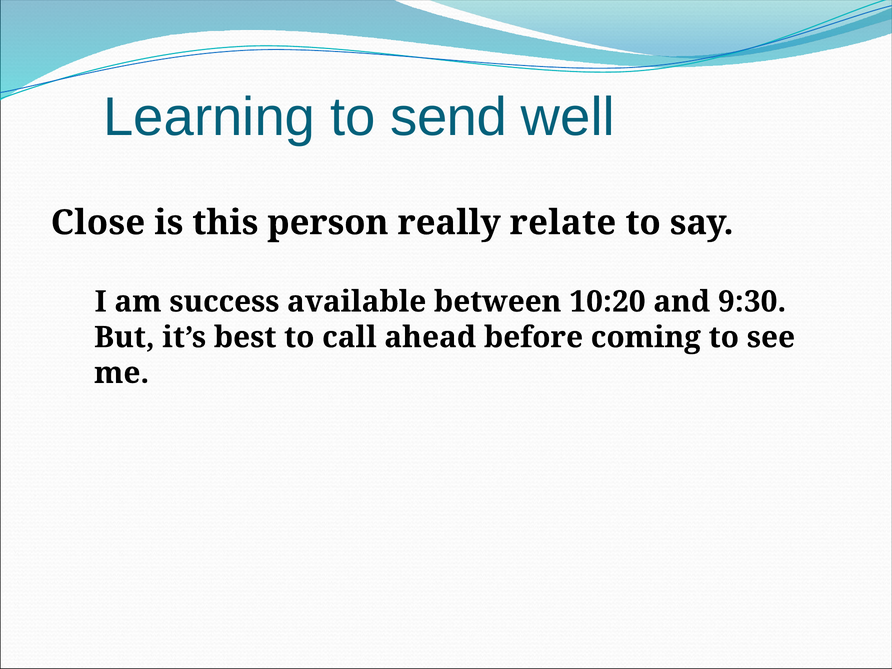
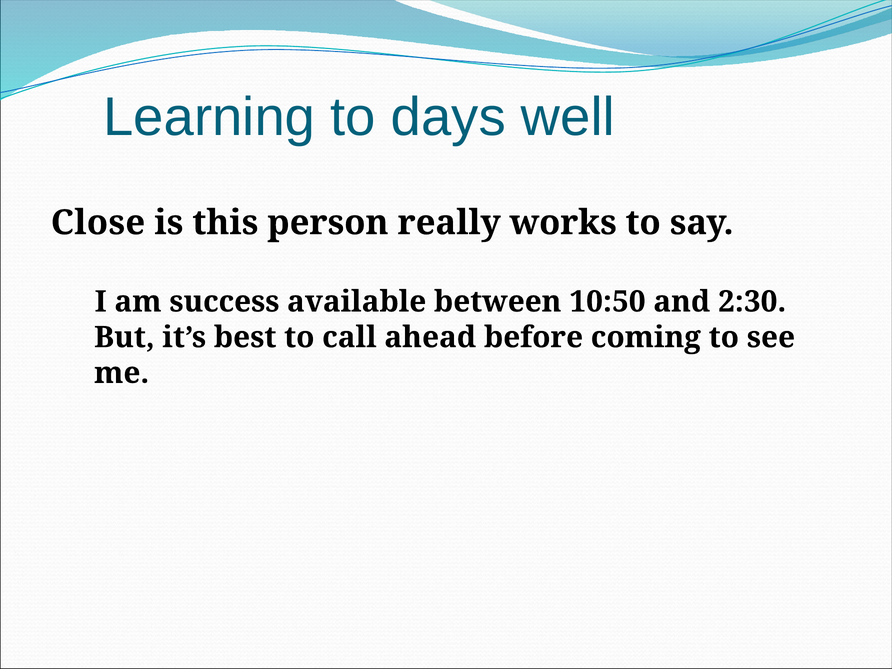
send: send -> days (448, 117)
relate: relate -> works (563, 223)
10:20: 10:20 -> 10:50 (607, 302)
9:30: 9:30 -> 2:30 (752, 302)
